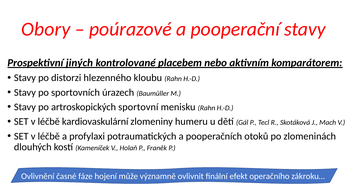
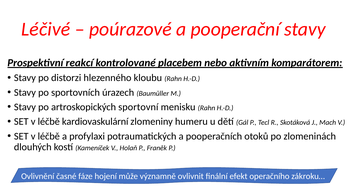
Obory: Obory -> Léčivé (46, 29)
jiných: jiných -> reakcí (79, 63)
